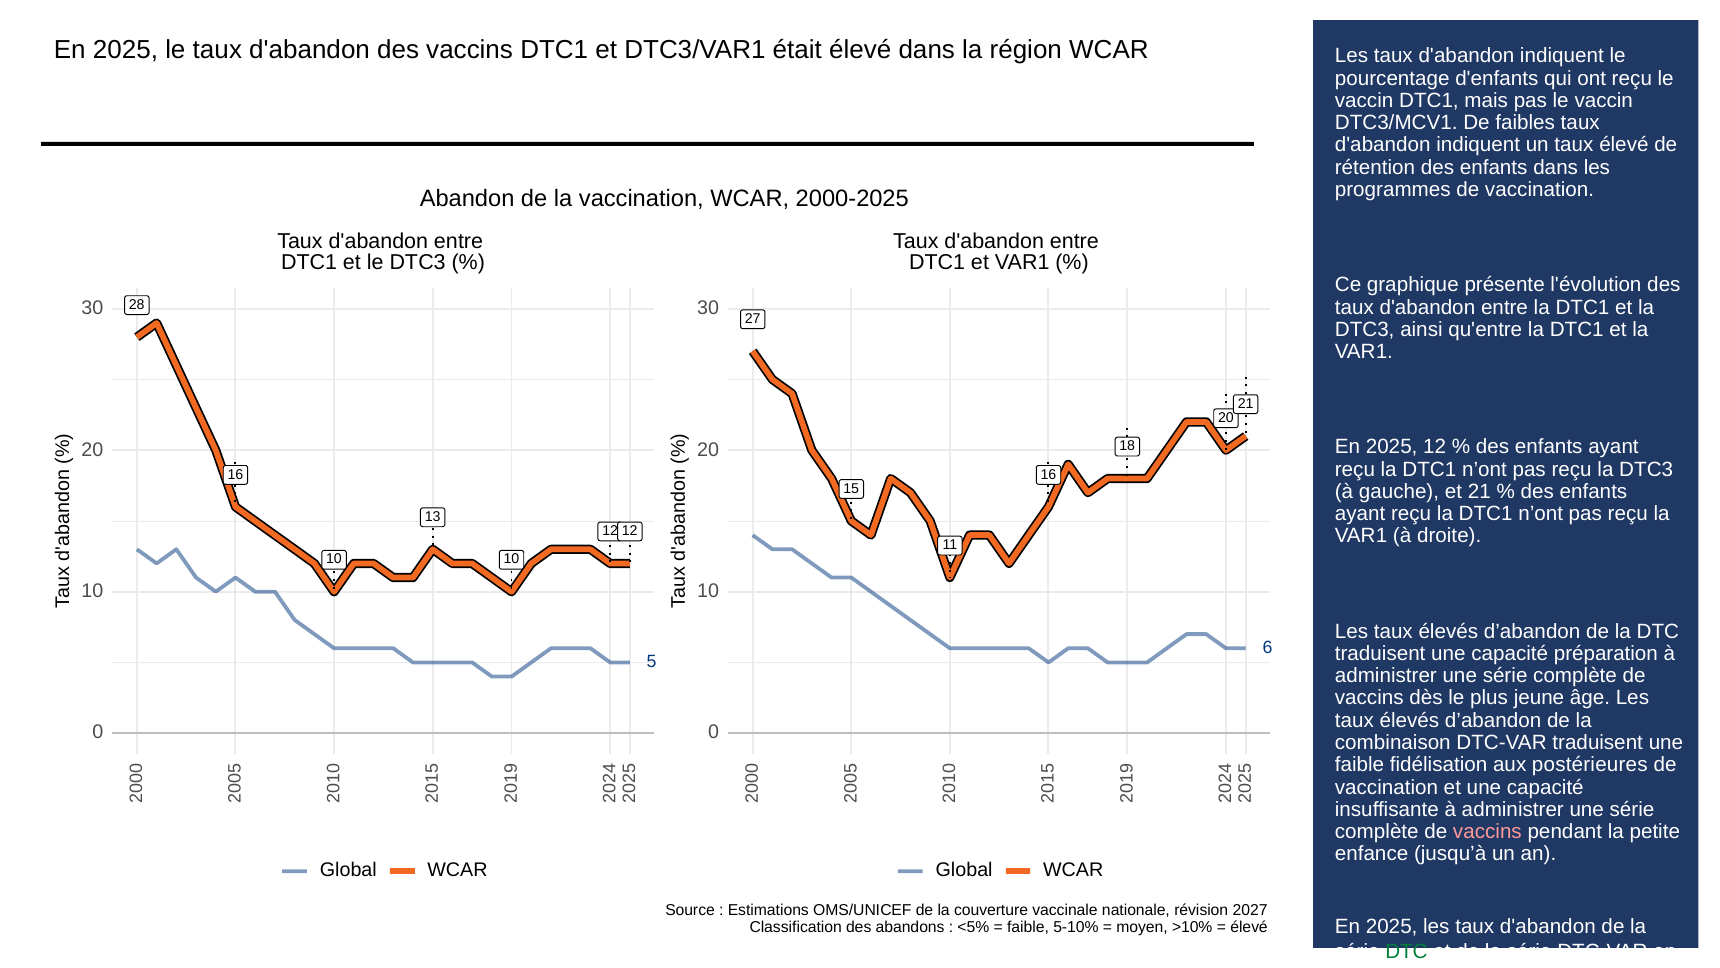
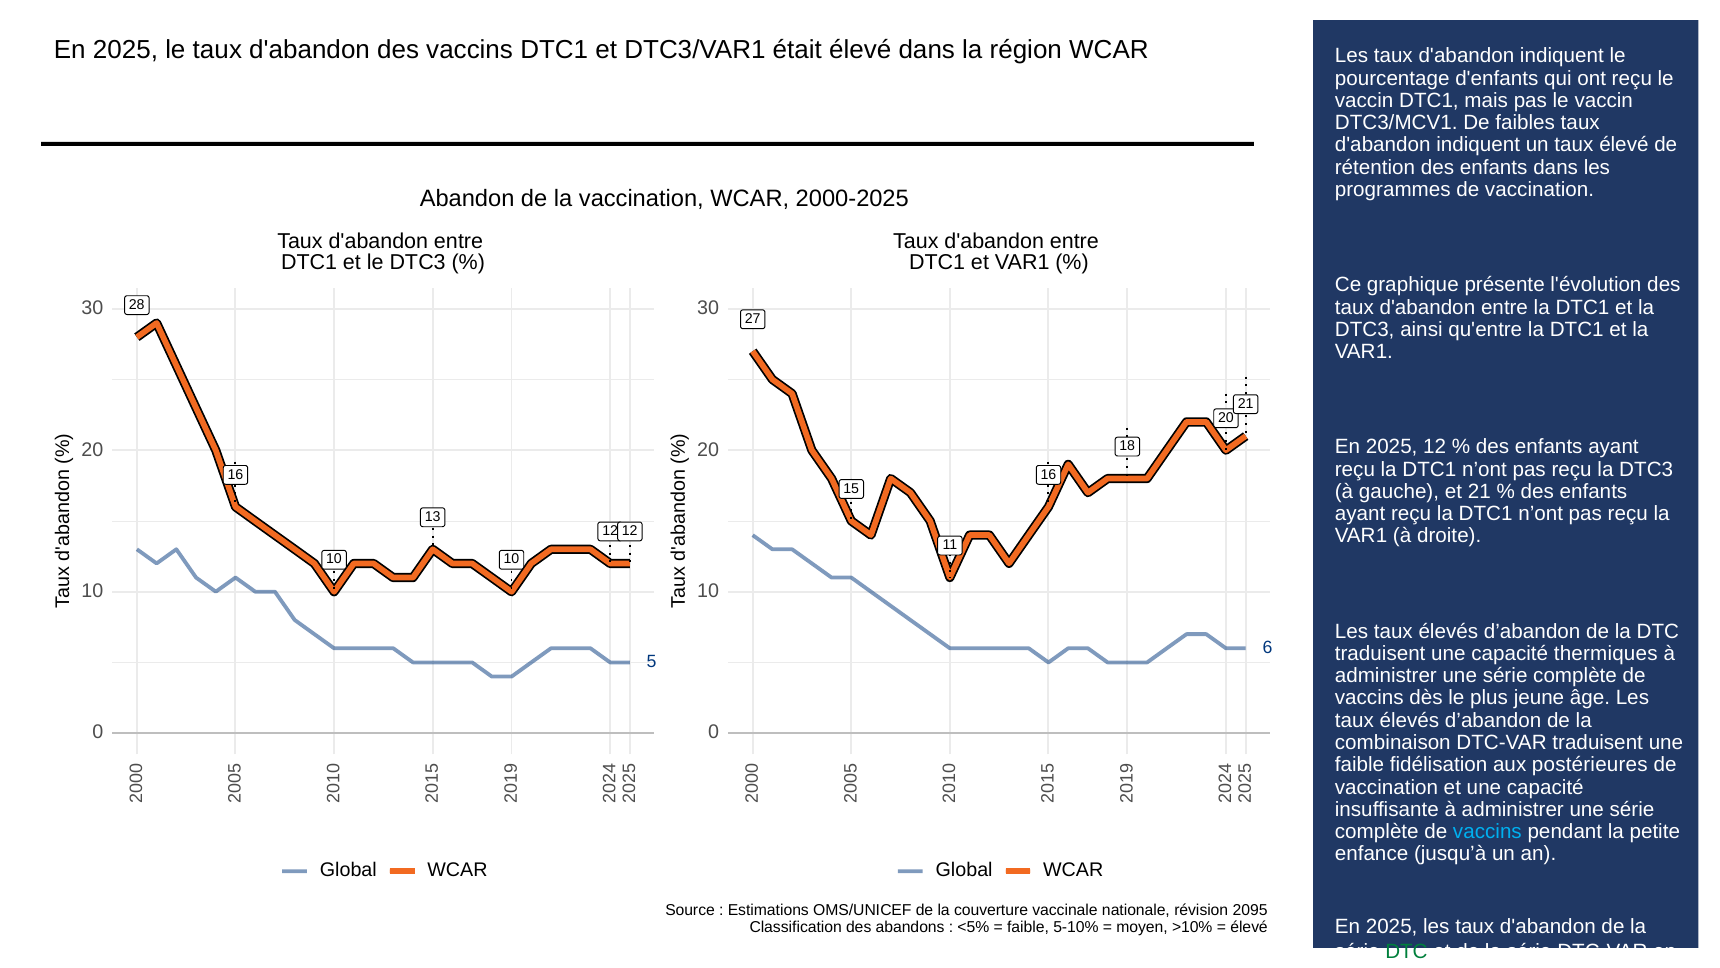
préparation: préparation -> thermiques (1606, 653)
vaccins colour: pink -> light blue (1487, 831)
2027: 2027 -> 2095 (1250, 910)
